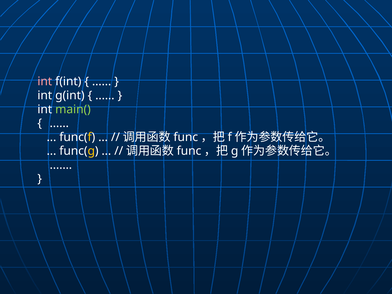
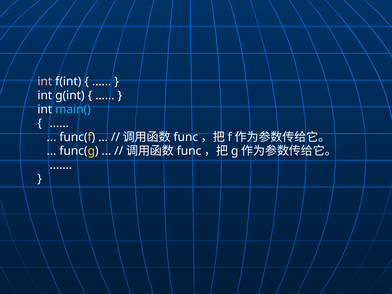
main( colour: light green -> light blue (73, 109)
